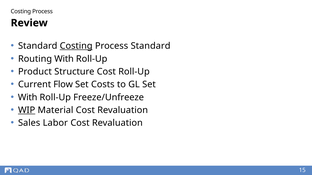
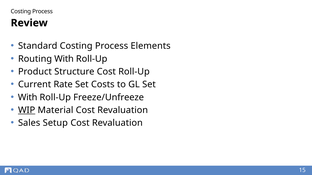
Costing underline: present -> none (76, 46)
Process Standard: Standard -> Elements (151, 46)
Flow: Flow -> Rate (63, 85)
Labor: Labor -> Setup (55, 123)
